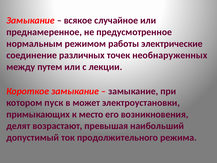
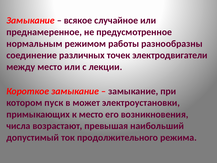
электрические: электрические -> разнообразны (172, 44)
необнаруженных: необнаруженных -> электродвигатели (170, 55)
между путем: путем -> место (50, 67)
делят: делят -> числа (18, 126)
